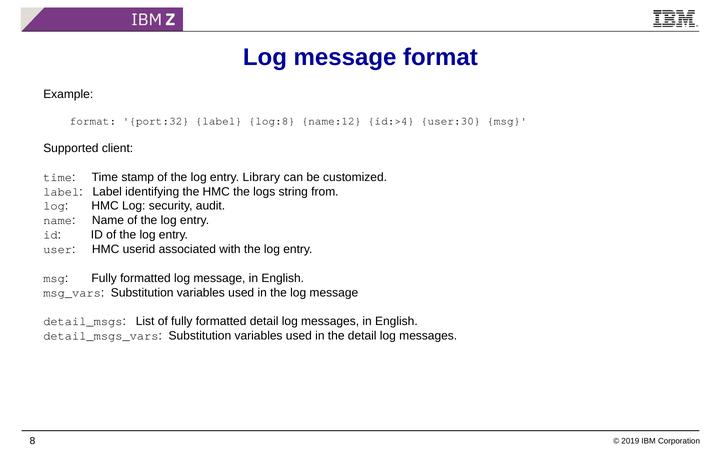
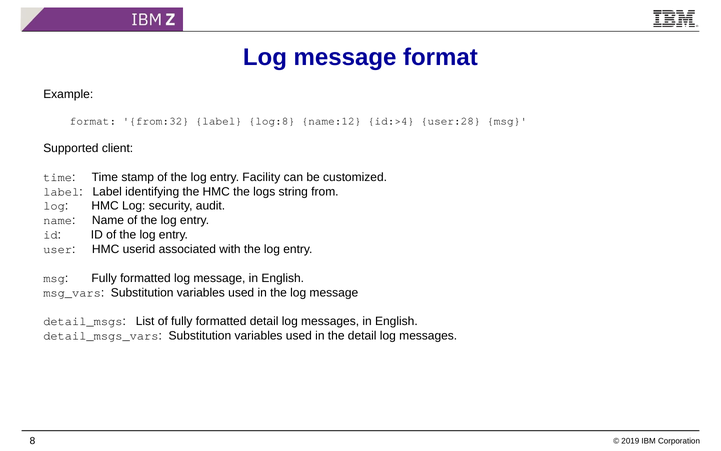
port:32: port:32 -> from:32 (156, 121)
user:30: user:30 -> user:28 (451, 121)
Library: Library -> Facility (261, 177)
